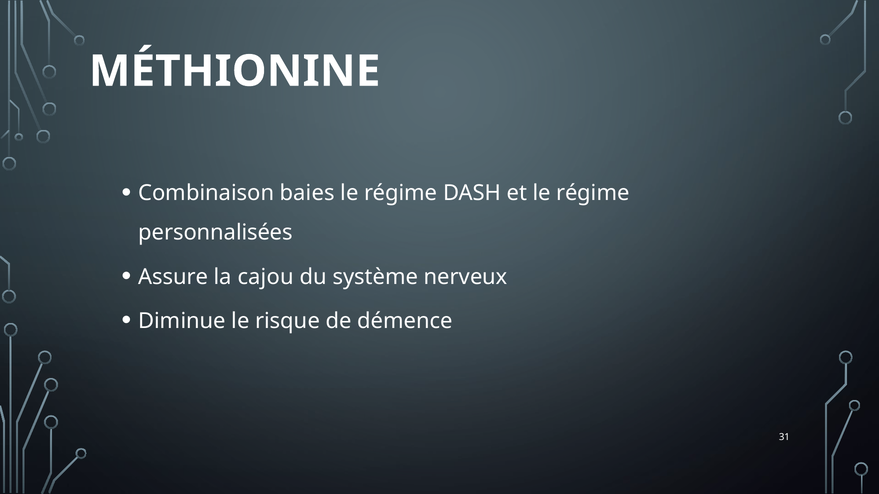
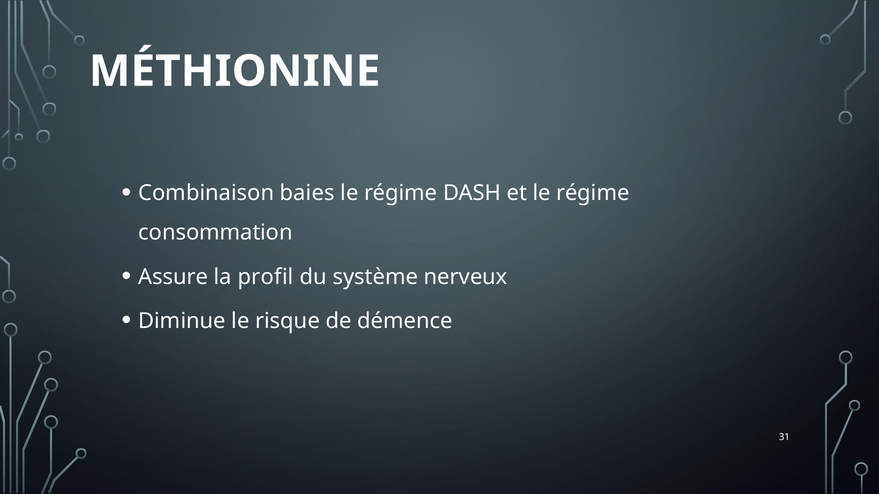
personnalisées: personnalisées -> consommation (216, 233)
cajou: cajou -> profil (266, 277)
